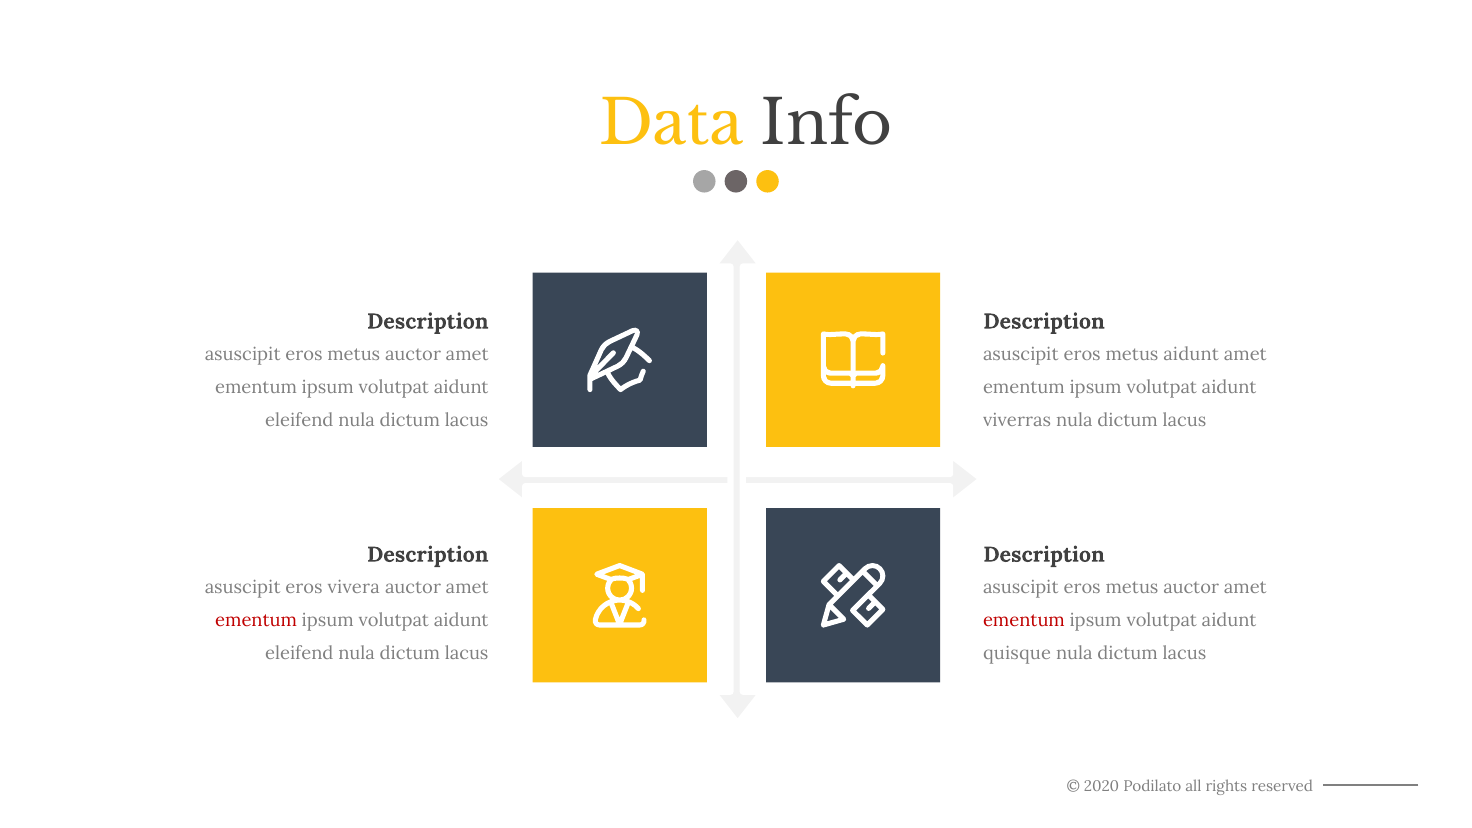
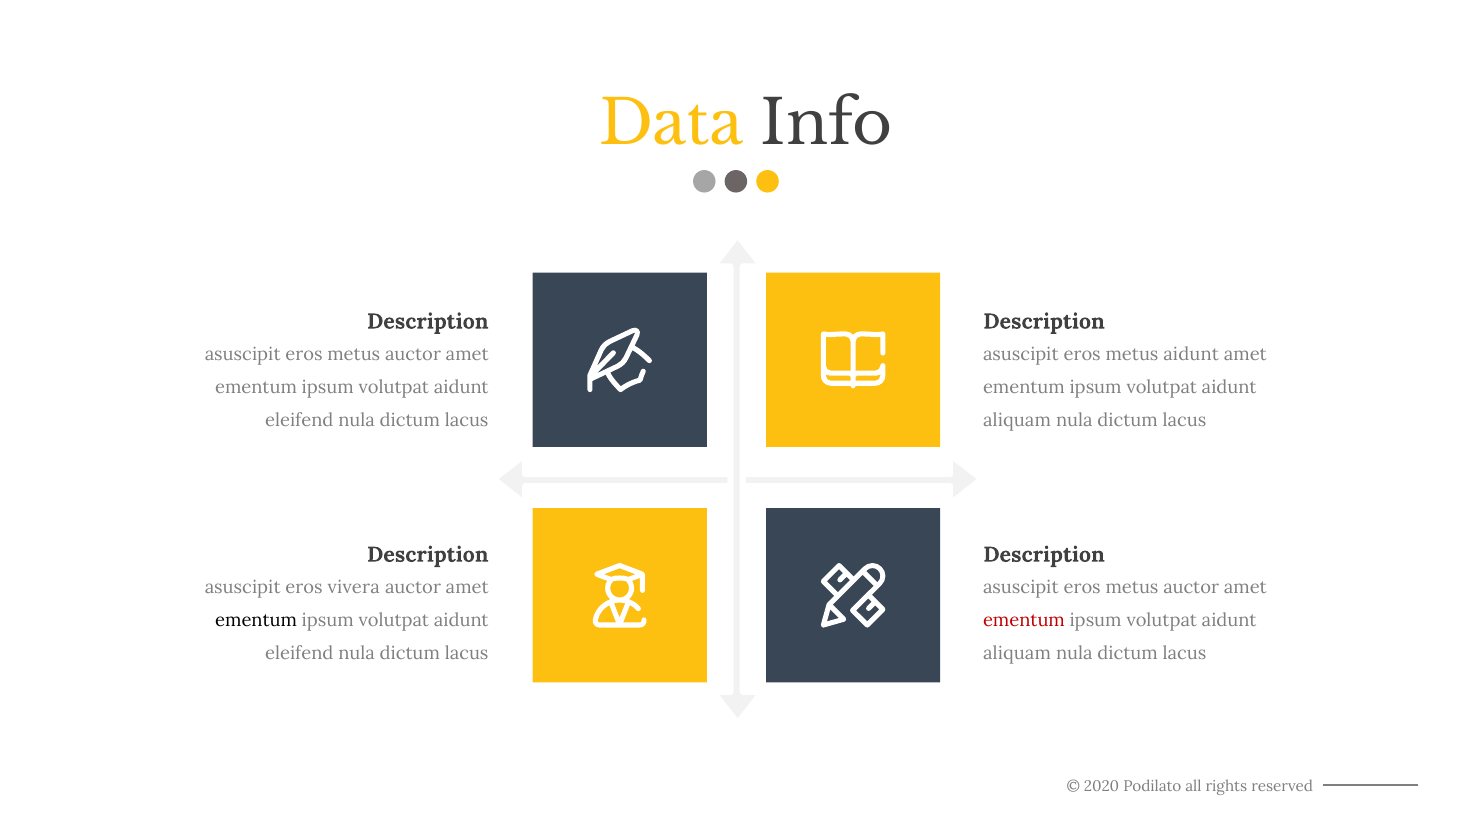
viverras: viverras -> aliquam (1017, 420)
ementum colour: red -> black (256, 620)
quisque: quisque -> aliquam (1017, 653)
